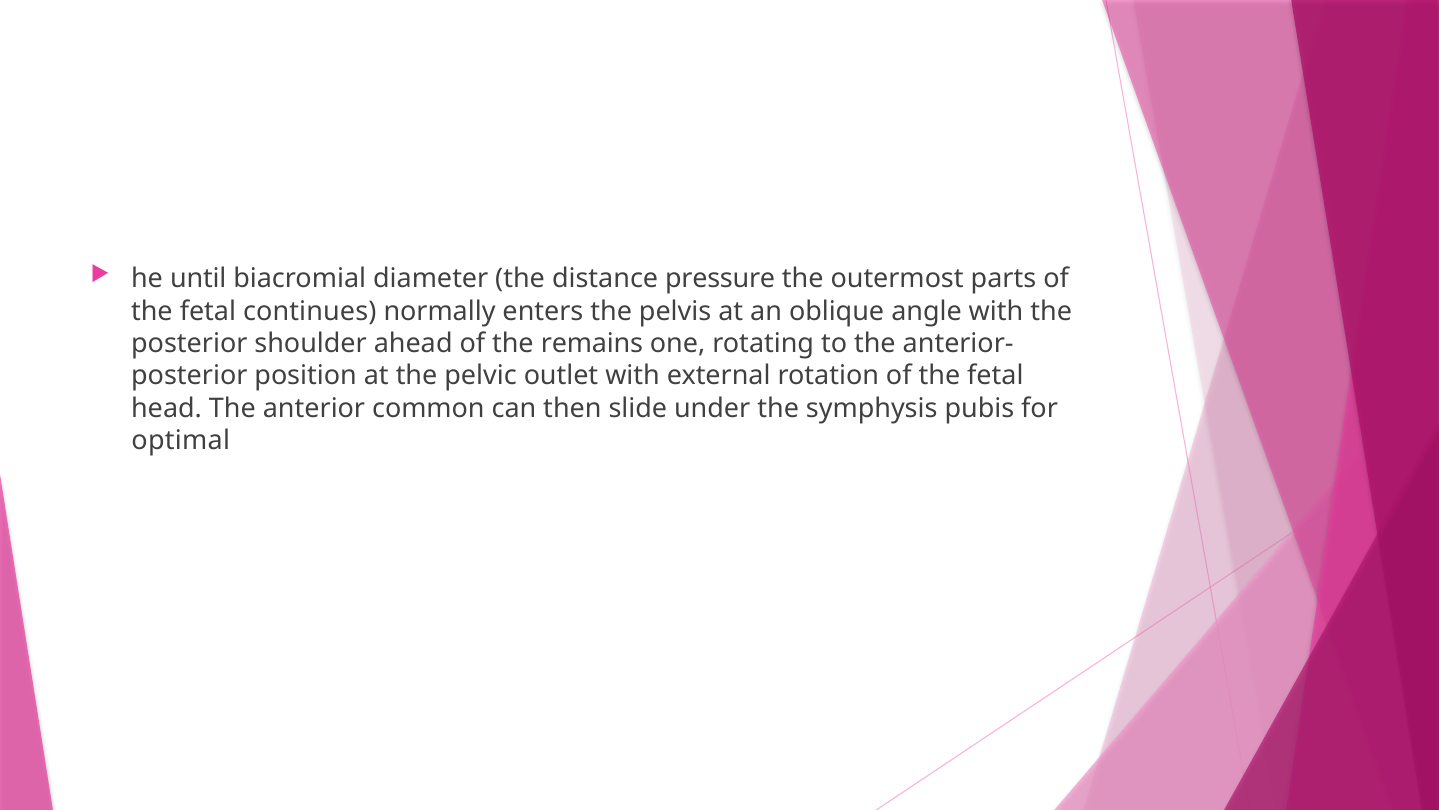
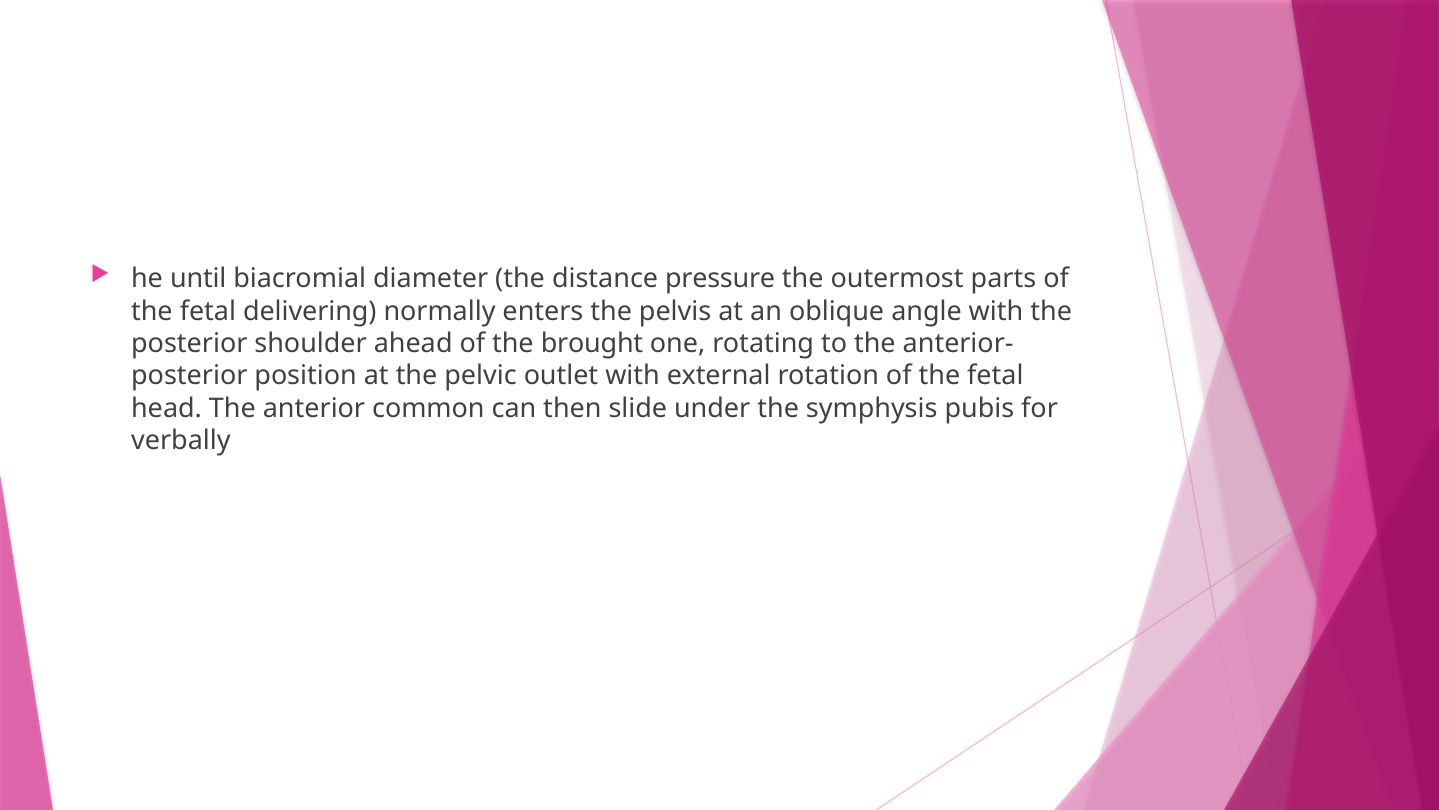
continues: continues -> delivering (310, 311)
remains: remains -> brought (592, 343)
optimal: optimal -> verbally (181, 440)
